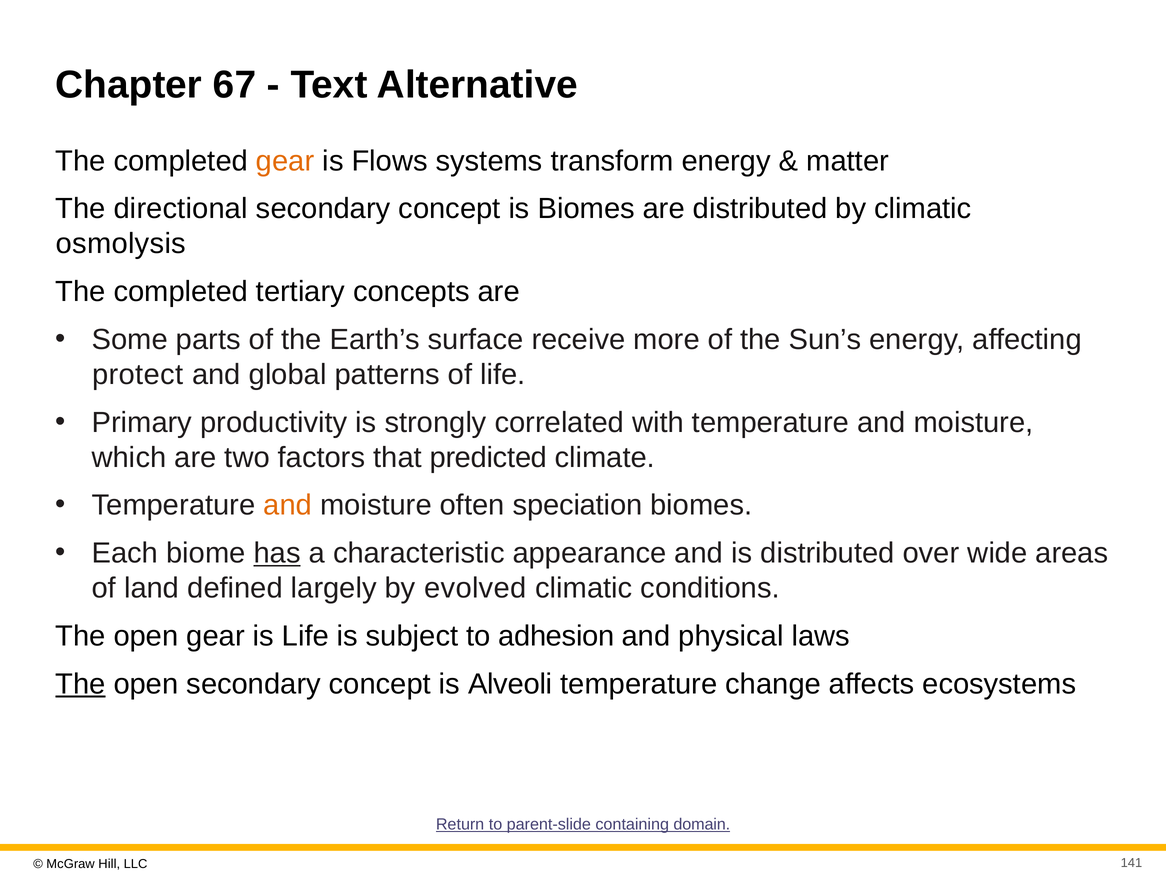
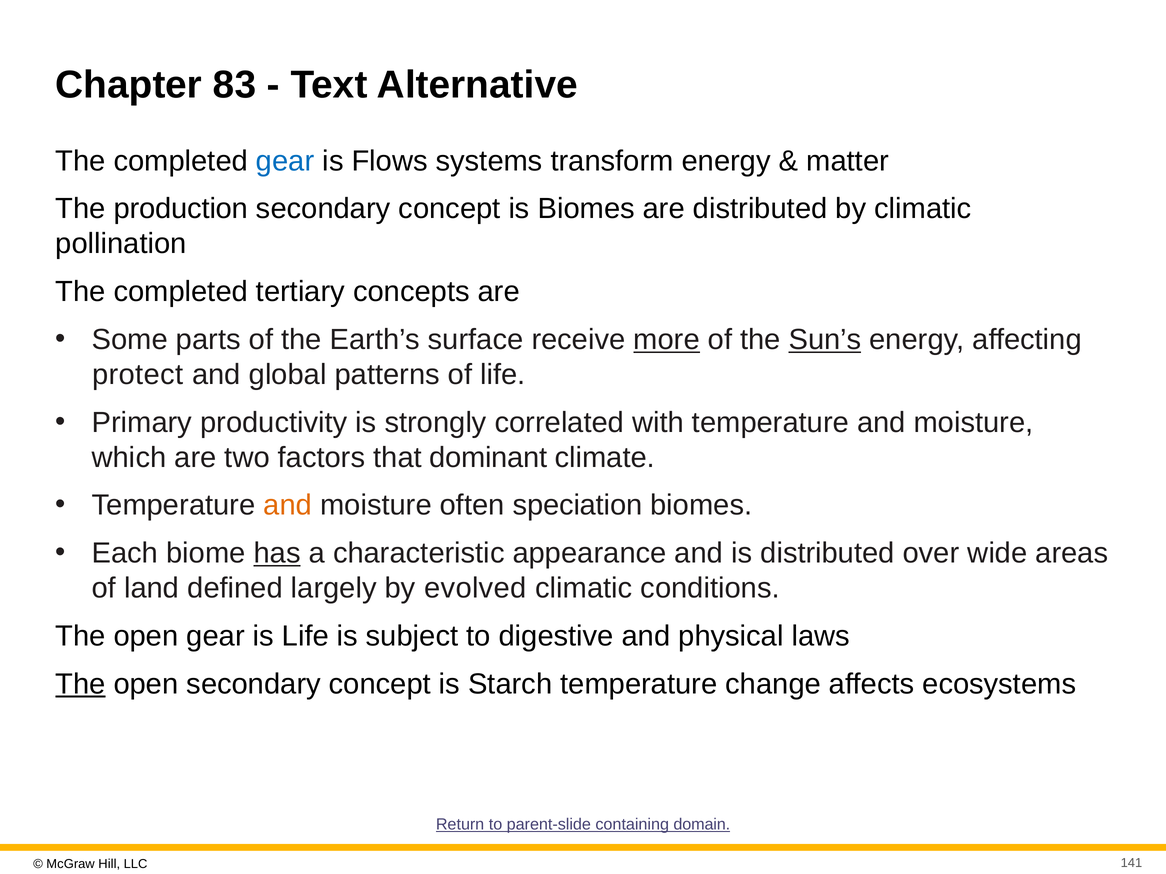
67: 67 -> 83 (235, 85)
gear colour: orange -> blue (285, 161)
directional: directional -> production (181, 209)
osmolysis: osmolysis -> pollination (121, 244)
more underline: none -> present (667, 340)
Sun’s underline: none -> present (825, 340)
predicted: predicted -> dominant (488, 458)
adhesion: adhesion -> digestive (556, 636)
Alveoli: Alveoli -> Starch (510, 684)
